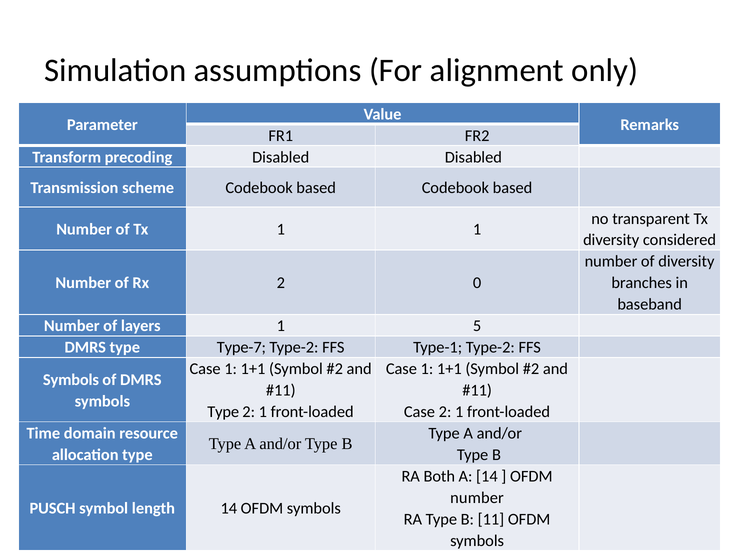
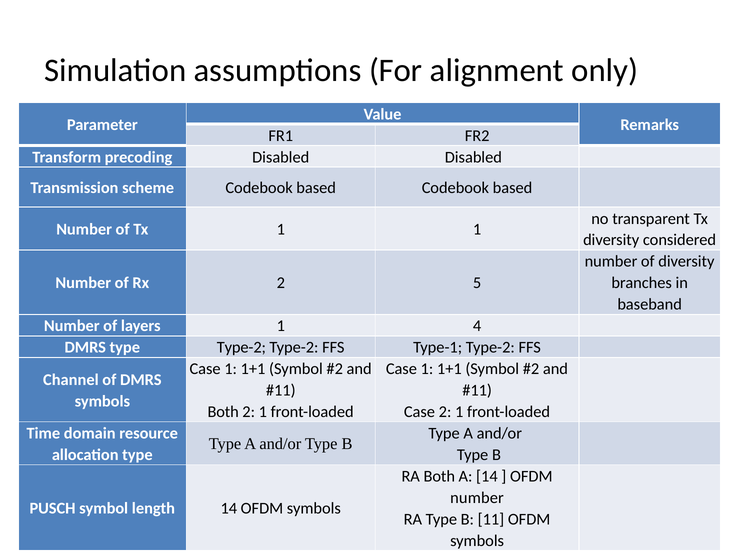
0: 0 -> 5 (477, 283)
5: 5 -> 4 (477, 326)
type Type-7: Type-7 -> Type-2 (241, 348)
Symbols: Symbols -> Channel (71, 380)
Type: Type -> Both (223, 412)
